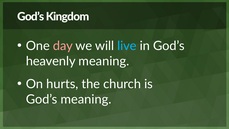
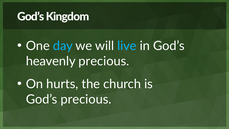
day colour: pink -> light blue (63, 46)
heavenly meaning: meaning -> precious (104, 61)
God’s meaning: meaning -> precious (86, 99)
